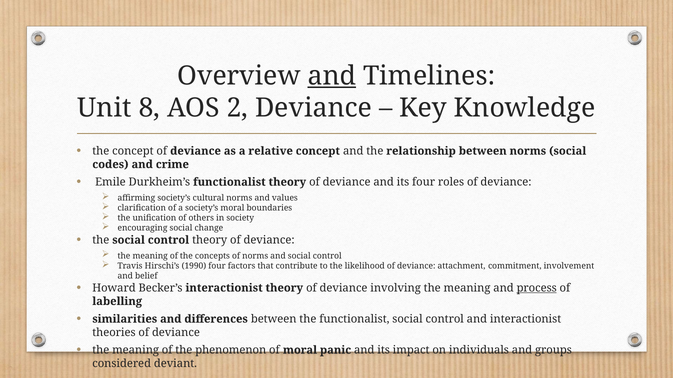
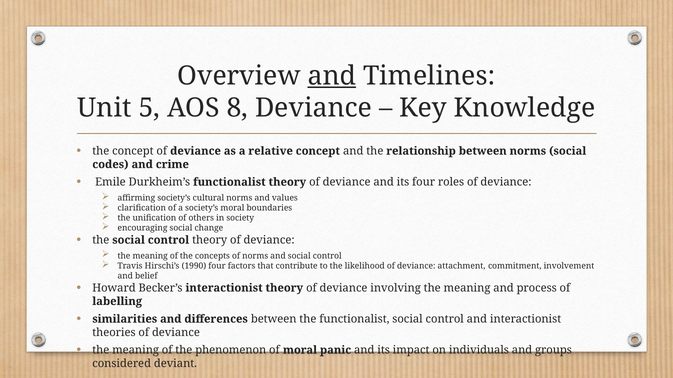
8: 8 -> 5 (149, 108)
2: 2 -> 8 (237, 108)
process underline: present -> none (537, 288)
